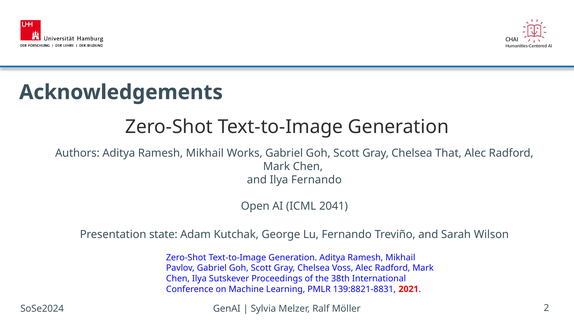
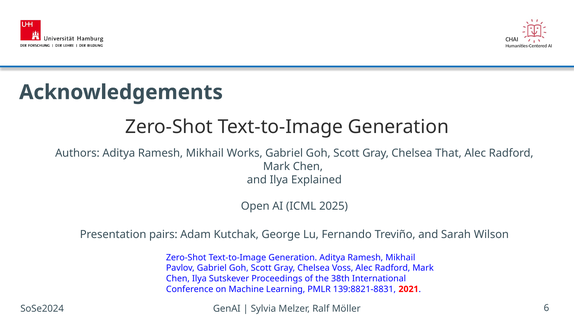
Ilya Fernando: Fernando -> Explained (316, 180)
2041: 2041 -> 2025 (334, 206)
state: state -> pairs (163, 234)
2: 2 -> 6 (546, 308)
